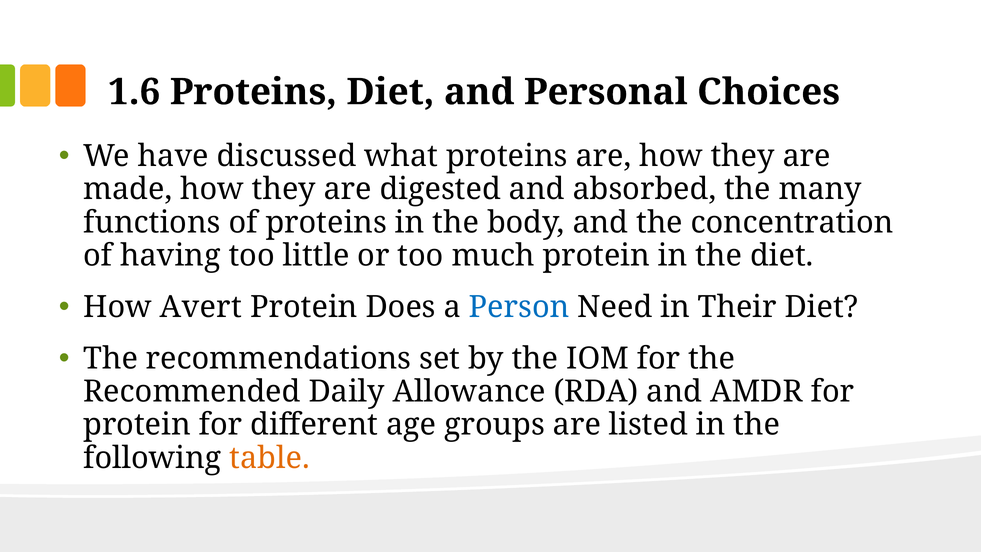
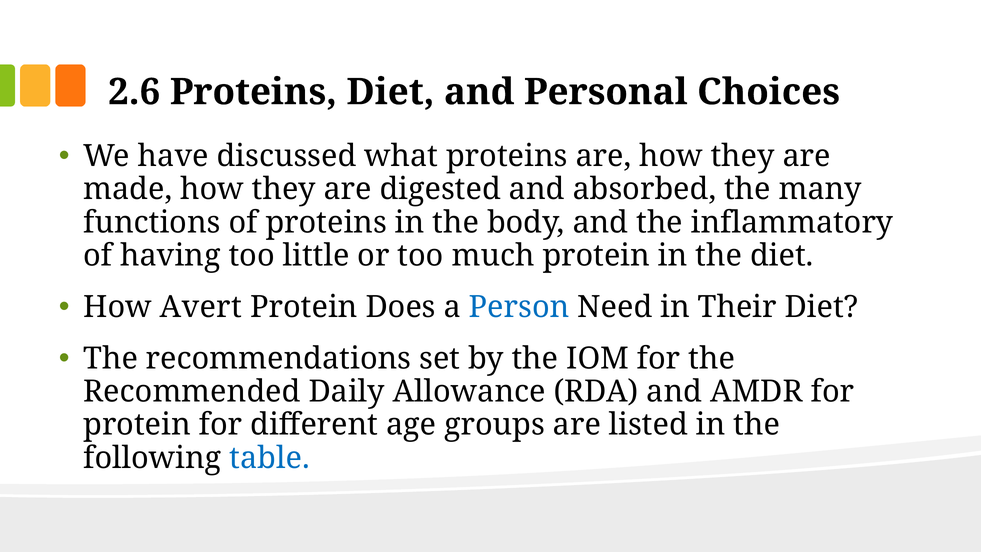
1.6: 1.6 -> 2.6 (134, 92)
concentration: concentration -> inflammatory (792, 222)
table colour: orange -> blue (270, 458)
